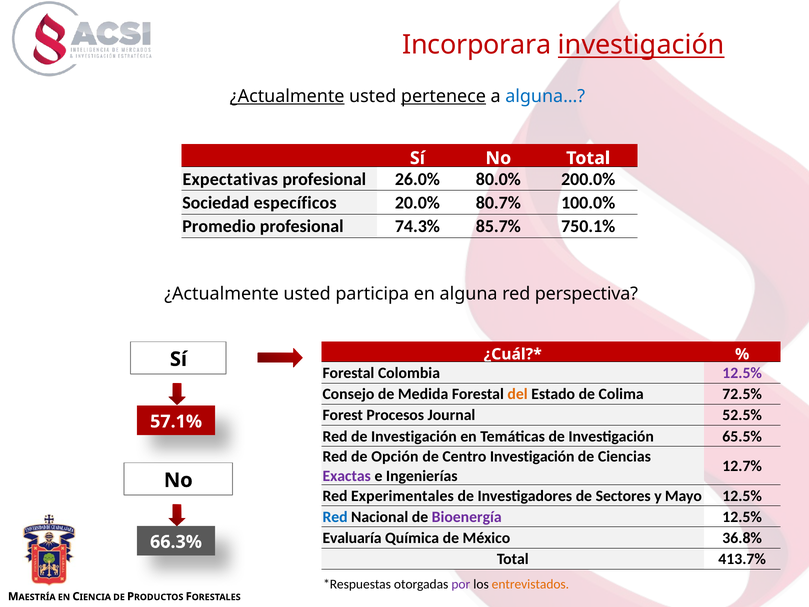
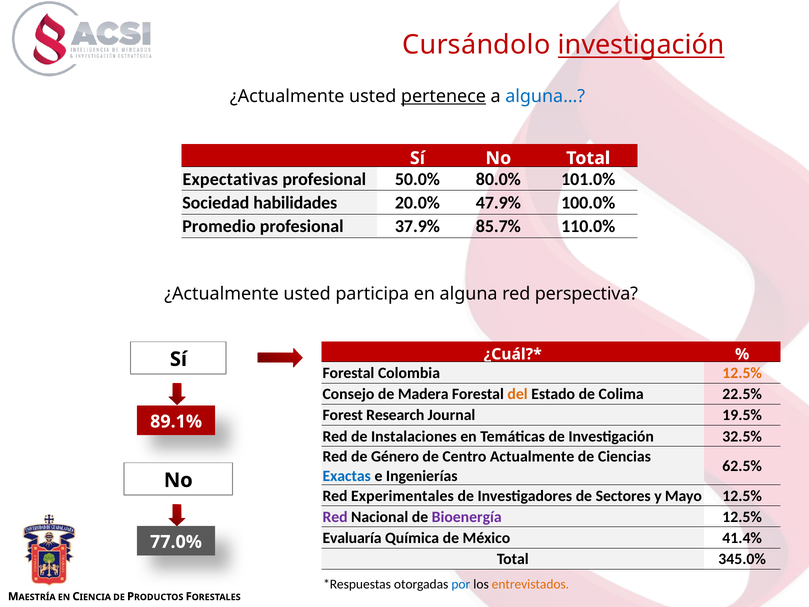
Incorporara: Incorporara -> Cursándolo (476, 45)
¿Actualmente underline: present -> none (287, 96)
26.0%: 26.0% -> 50.0% (417, 179)
200.0%: 200.0% -> 101.0% (588, 179)
específicos: específicos -> habilidades (295, 203)
80.7%: 80.7% -> 47.9% (498, 203)
74.3%: 74.3% -> 37.9% (417, 226)
750.1%: 750.1% -> 110.0% (588, 226)
12.5% colour: purple -> orange (742, 373)
Medida: Medida -> Madera (423, 394)
72.5%: 72.5% -> 22.5% (742, 394)
Procesos: Procesos -> Research (395, 415)
52.5%: 52.5% -> 19.5% (742, 415)
57.1%: 57.1% -> 89.1% (176, 421)
Red de Investigación: Investigación -> Instalaciones (414, 436)
65.5%: 65.5% -> 32.5% (742, 436)
Opción: Opción -> Género (395, 457)
Centro Investigación: Investigación -> Actualmente (532, 457)
12.7%: 12.7% -> 62.5% (742, 466)
Exactas colour: purple -> blue (347, 476)
Red colour: blue -> purple (335, 517)
36.8%: 36.8% -> 41.4% (742, 538)
66.3%: 66.3% -> 77.0% (176, 542)
413.7%: 413.7% -> 345.0% (742, 559)
por colour: purple -> blue (461, 584)
